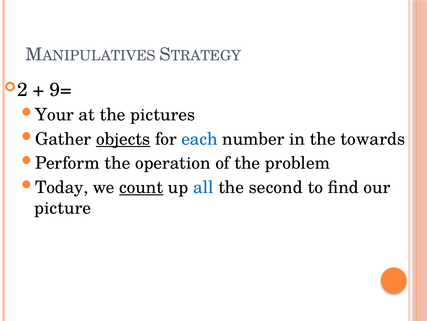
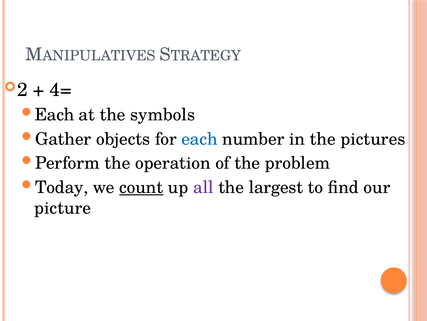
9=: 9= -> 4= (61, 90)
Your: Your -> Each (55, 115)
pictures: pictures -> symbols (163, 115)
objects underline: present -> none (123, 139)
towards: towards -> pictures (373, 139)
all colour: blue -> purple (203, 187)
second: second -> largest (276, 187)
